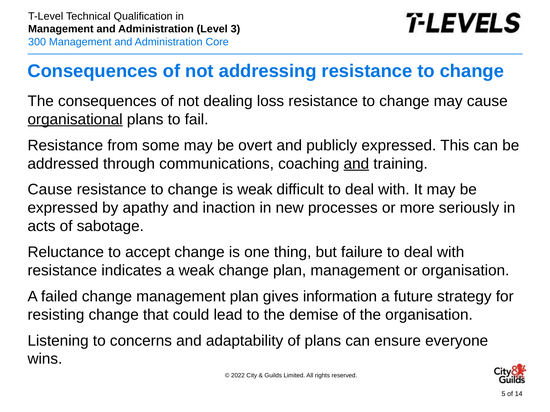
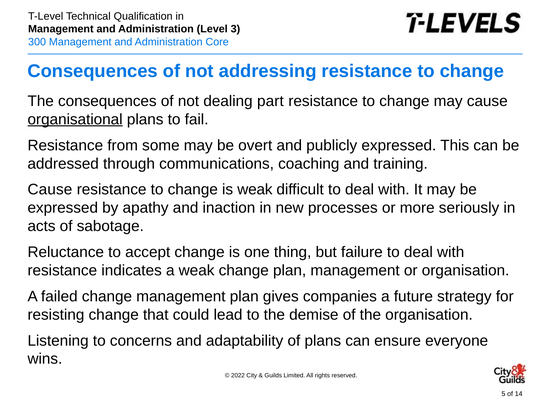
loss: loss -> part (270, 101)
and underline: present -> none (356, 164)
information: information -> companies (340, 297)
